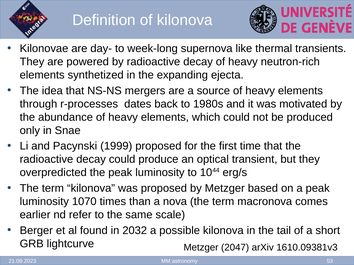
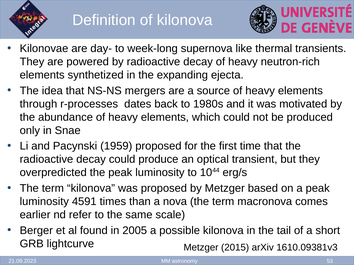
1999: 1999 -> 1959 (116, 146)
1070: 1070 -> 4591 (84, 202)
2032: 2032 -> 2005 (135, 231)
2047: 2047 -> 2015 (235, 248)
